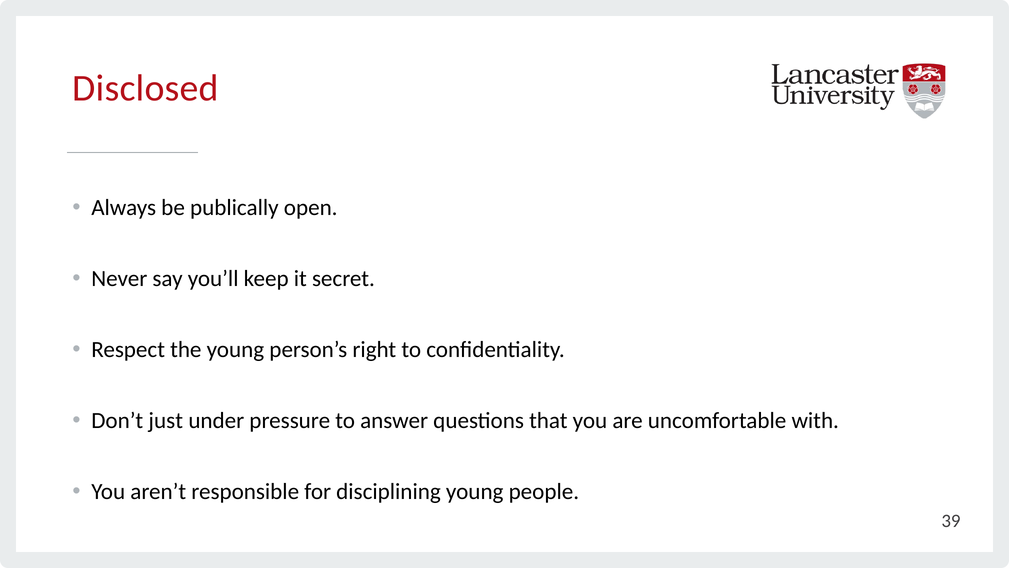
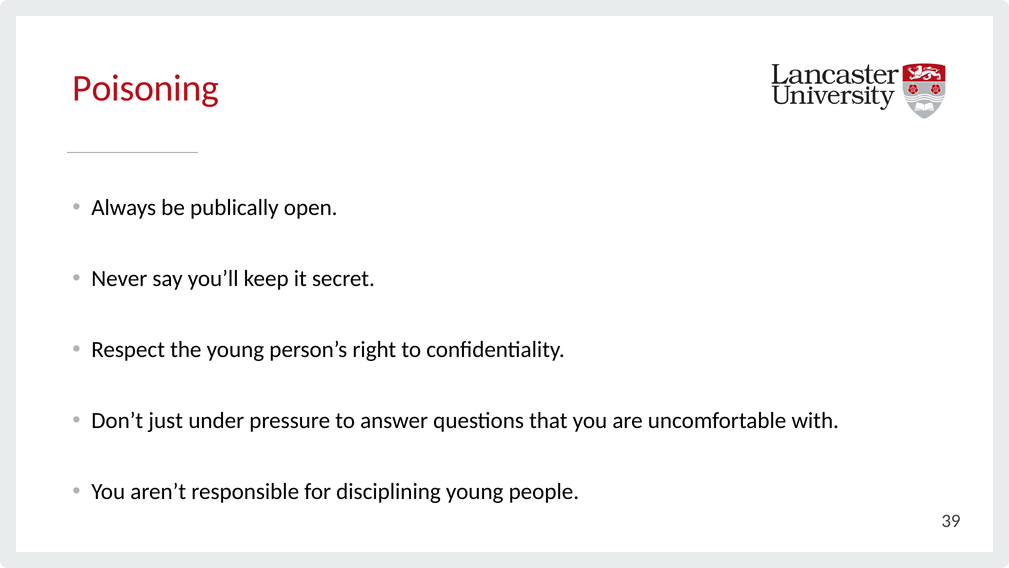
Disclosed: Disclosed -> Poisoning (146, 88)
